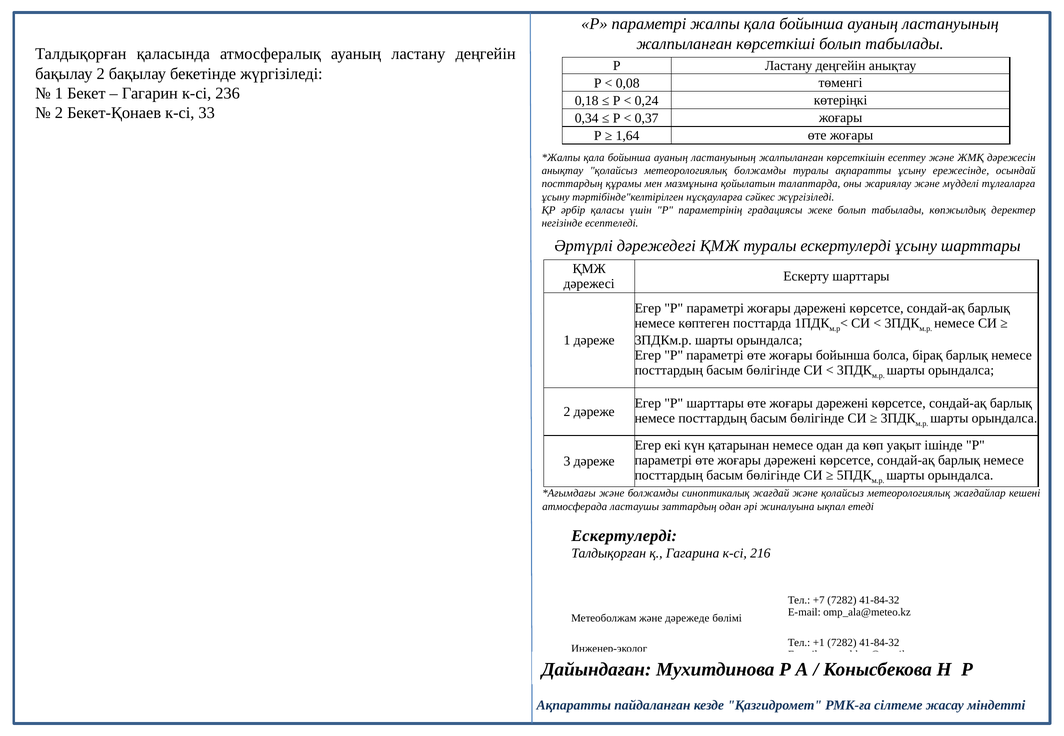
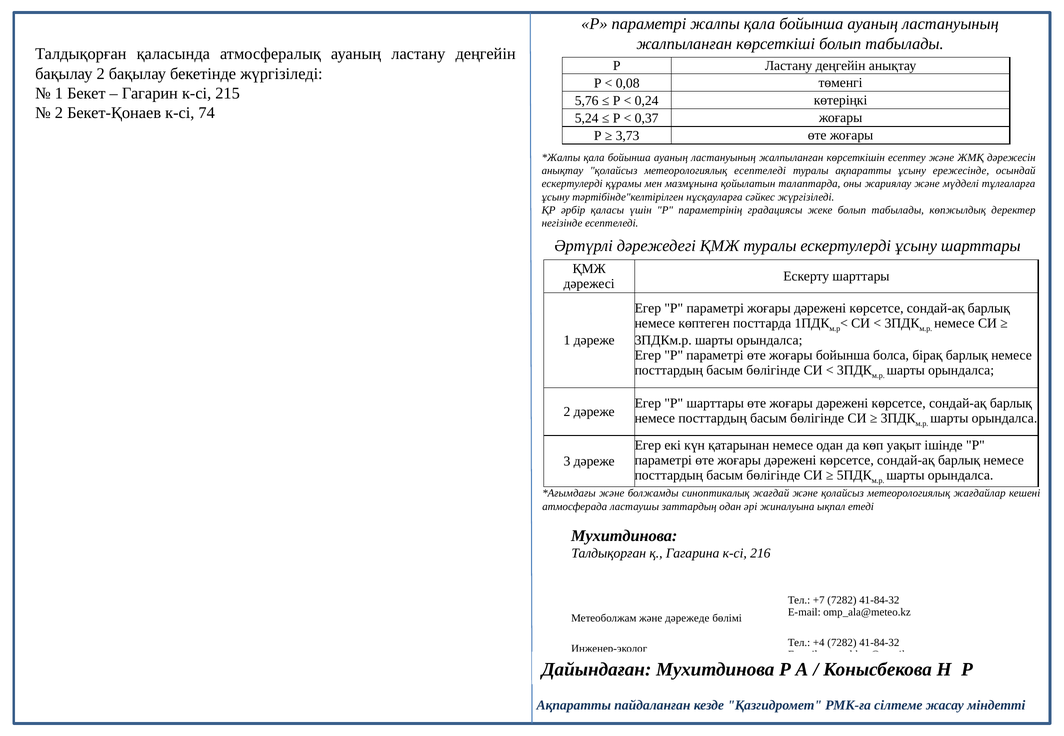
236: 236 -> 215 (228, 93)
0,18: 0,18 -> 5,76 (587, 101)
33: 33 -> 74 (207, 113)
0,34: 0,34 -> 5,24 (587, 118)
1,64: 1,64 -> 3,73 (628, 136)
метеорологиялық болжамды: болжамды -> есептеледі (760, 171)
посттардың: посттардың -> ескертулерді (572, 184)
Ескертулерді: Ескертулерді -> Мухитдинова (624, 536)
+1: +1 -> +4 (819, 643)
